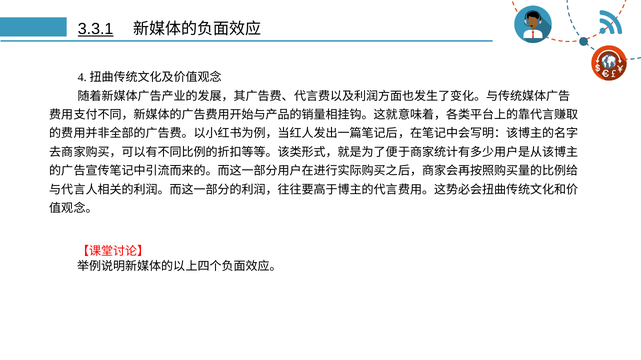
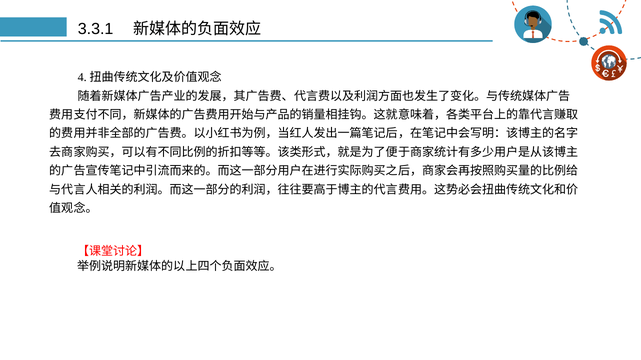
3.3.1 underline: present -> none (96, 29)
